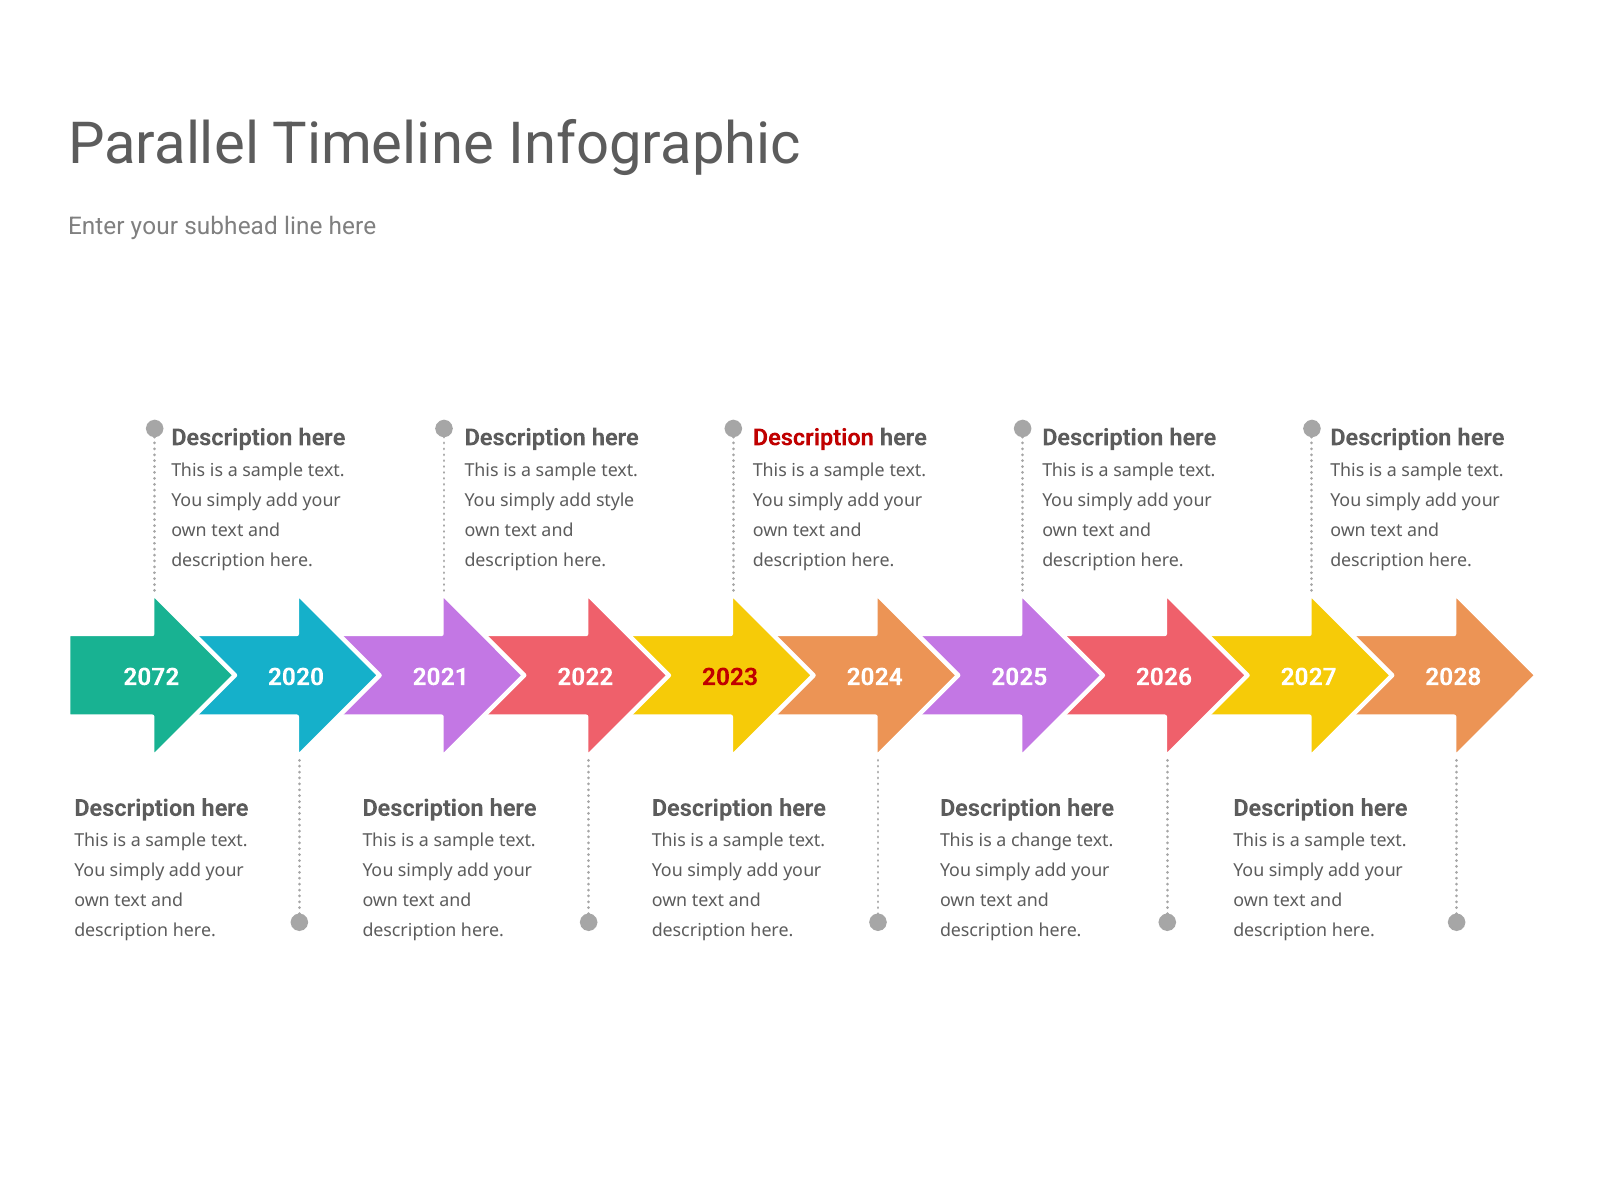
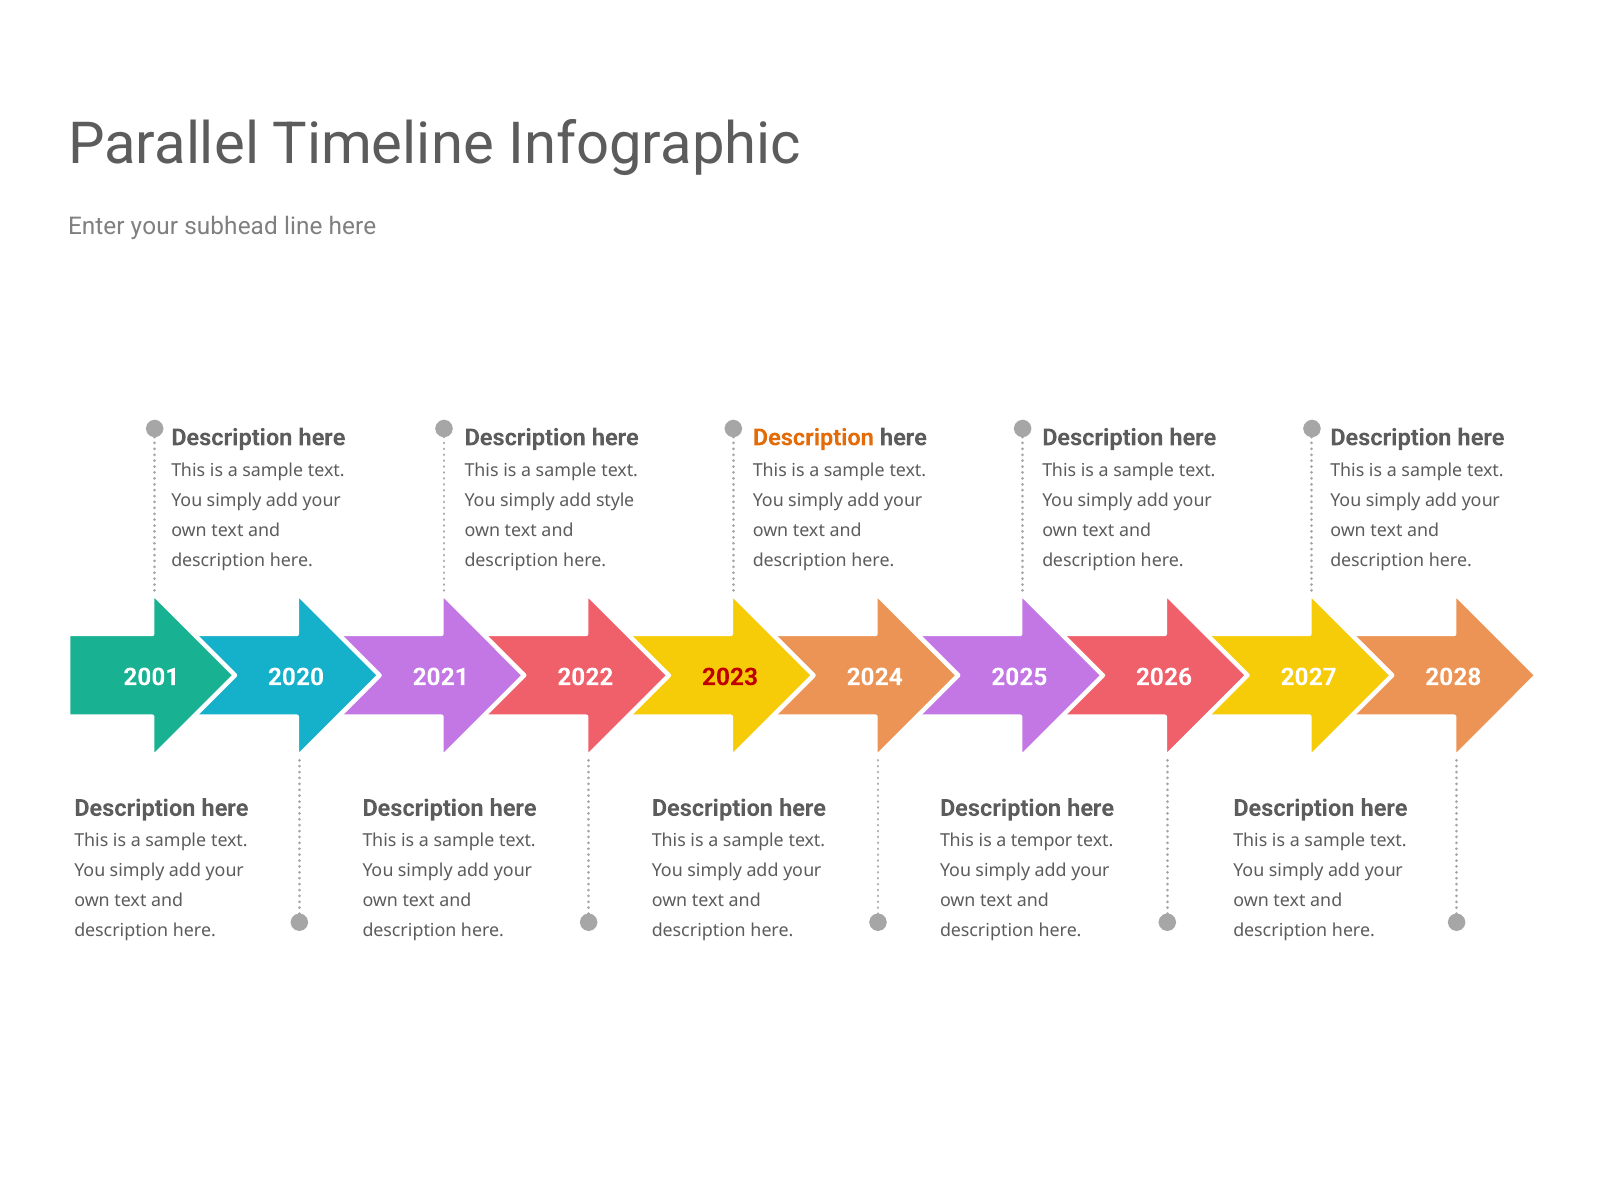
Description colour: red -> orange (813, 437)
2072: 2072 -> 2001 (151, 677)
change: change -> tempor (1042, 841)
